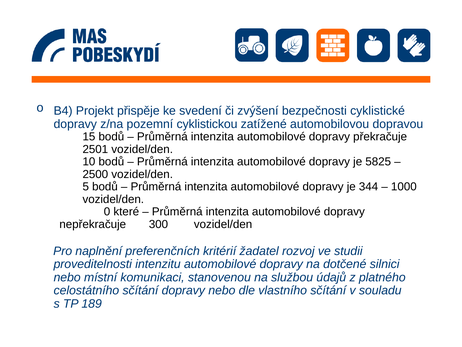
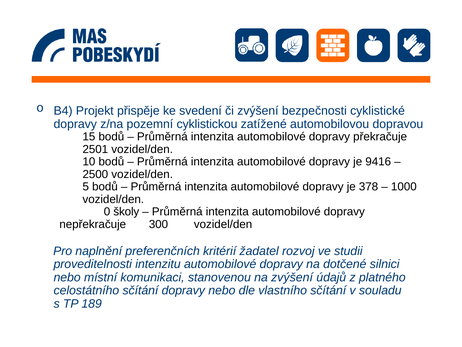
5825: 5825 -> 9416 (378, 162)
344: 344 -> 378 (369, 186)
které: které -> školy (126, 211)
na službou: službou -> zvýšení (292, 277)
